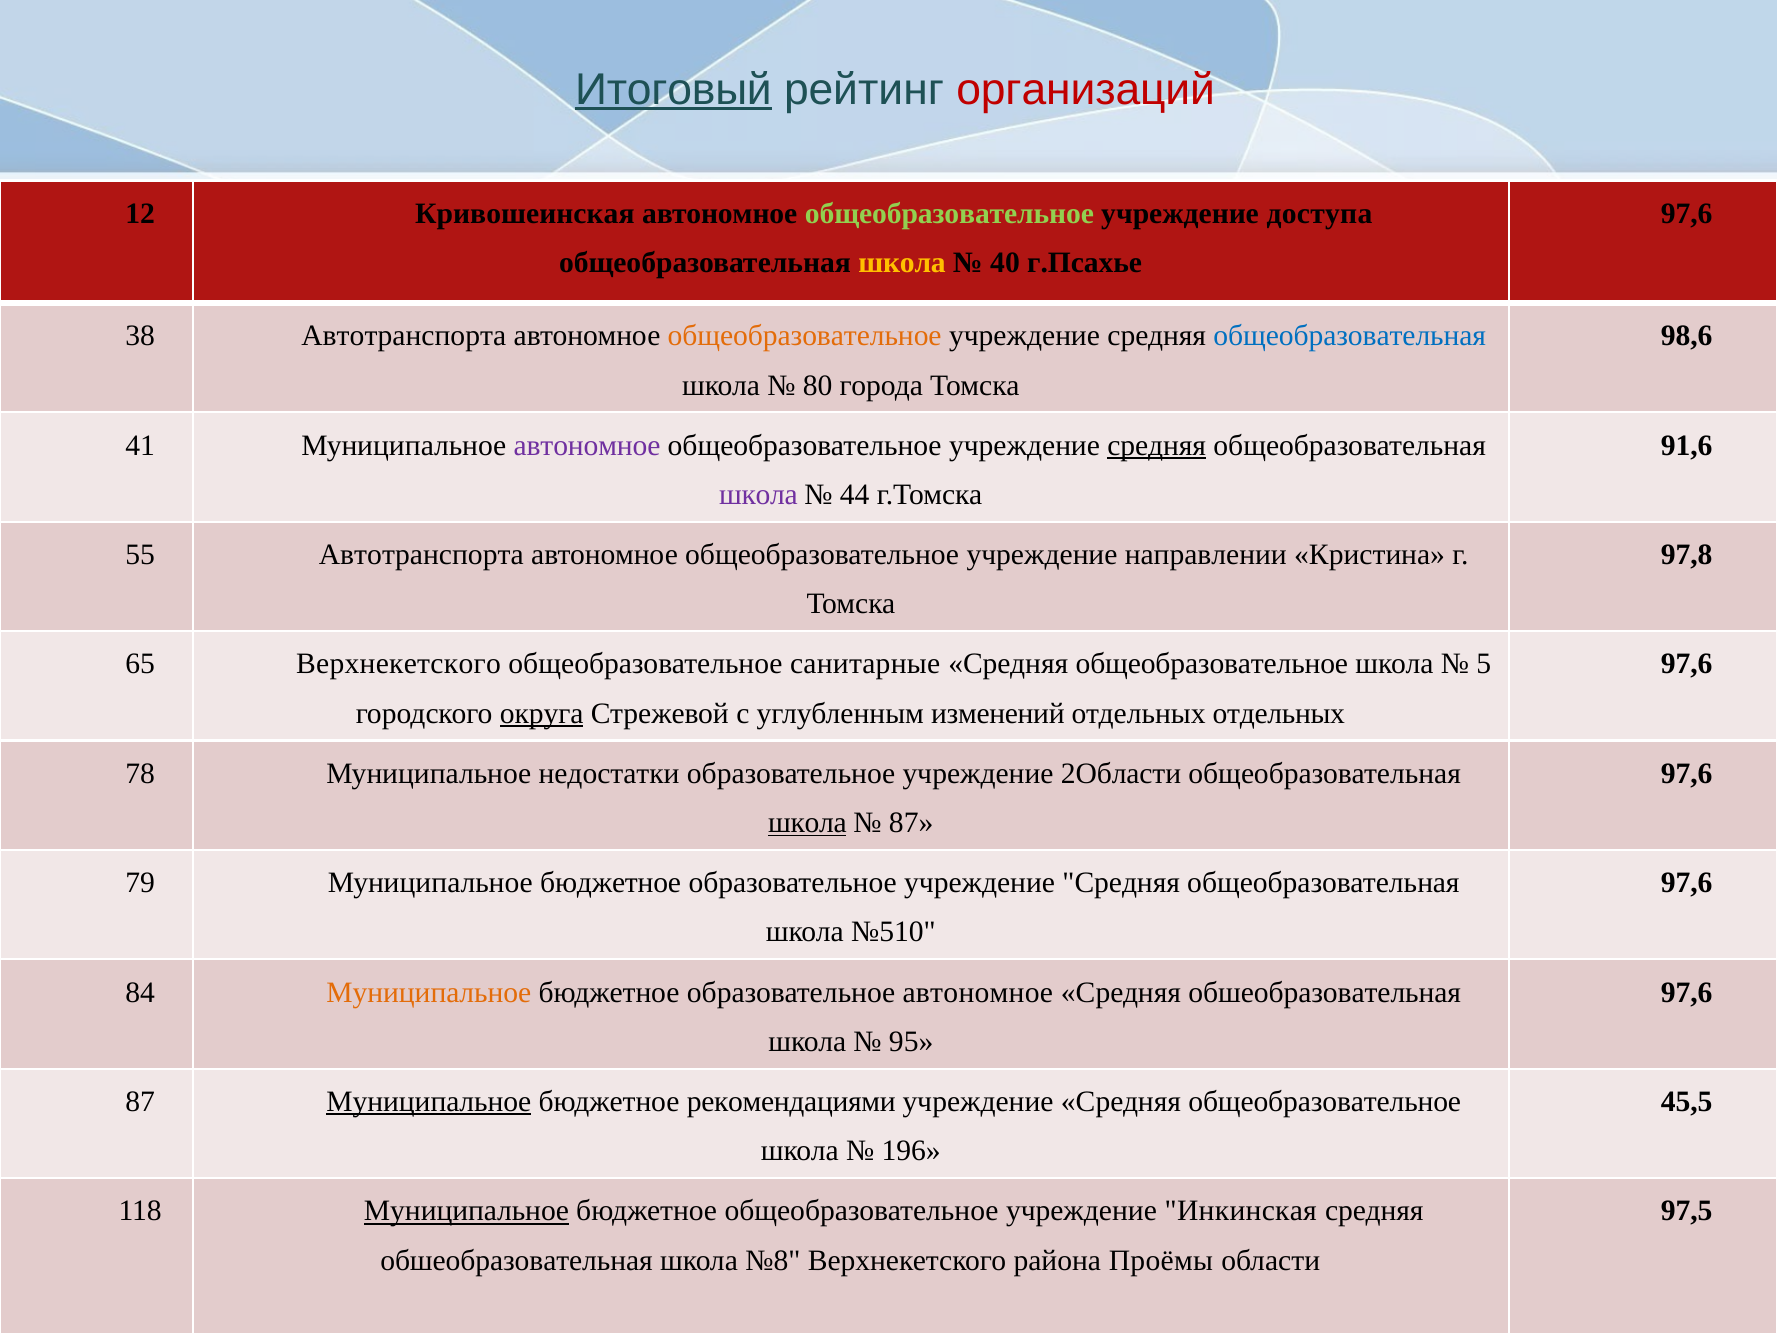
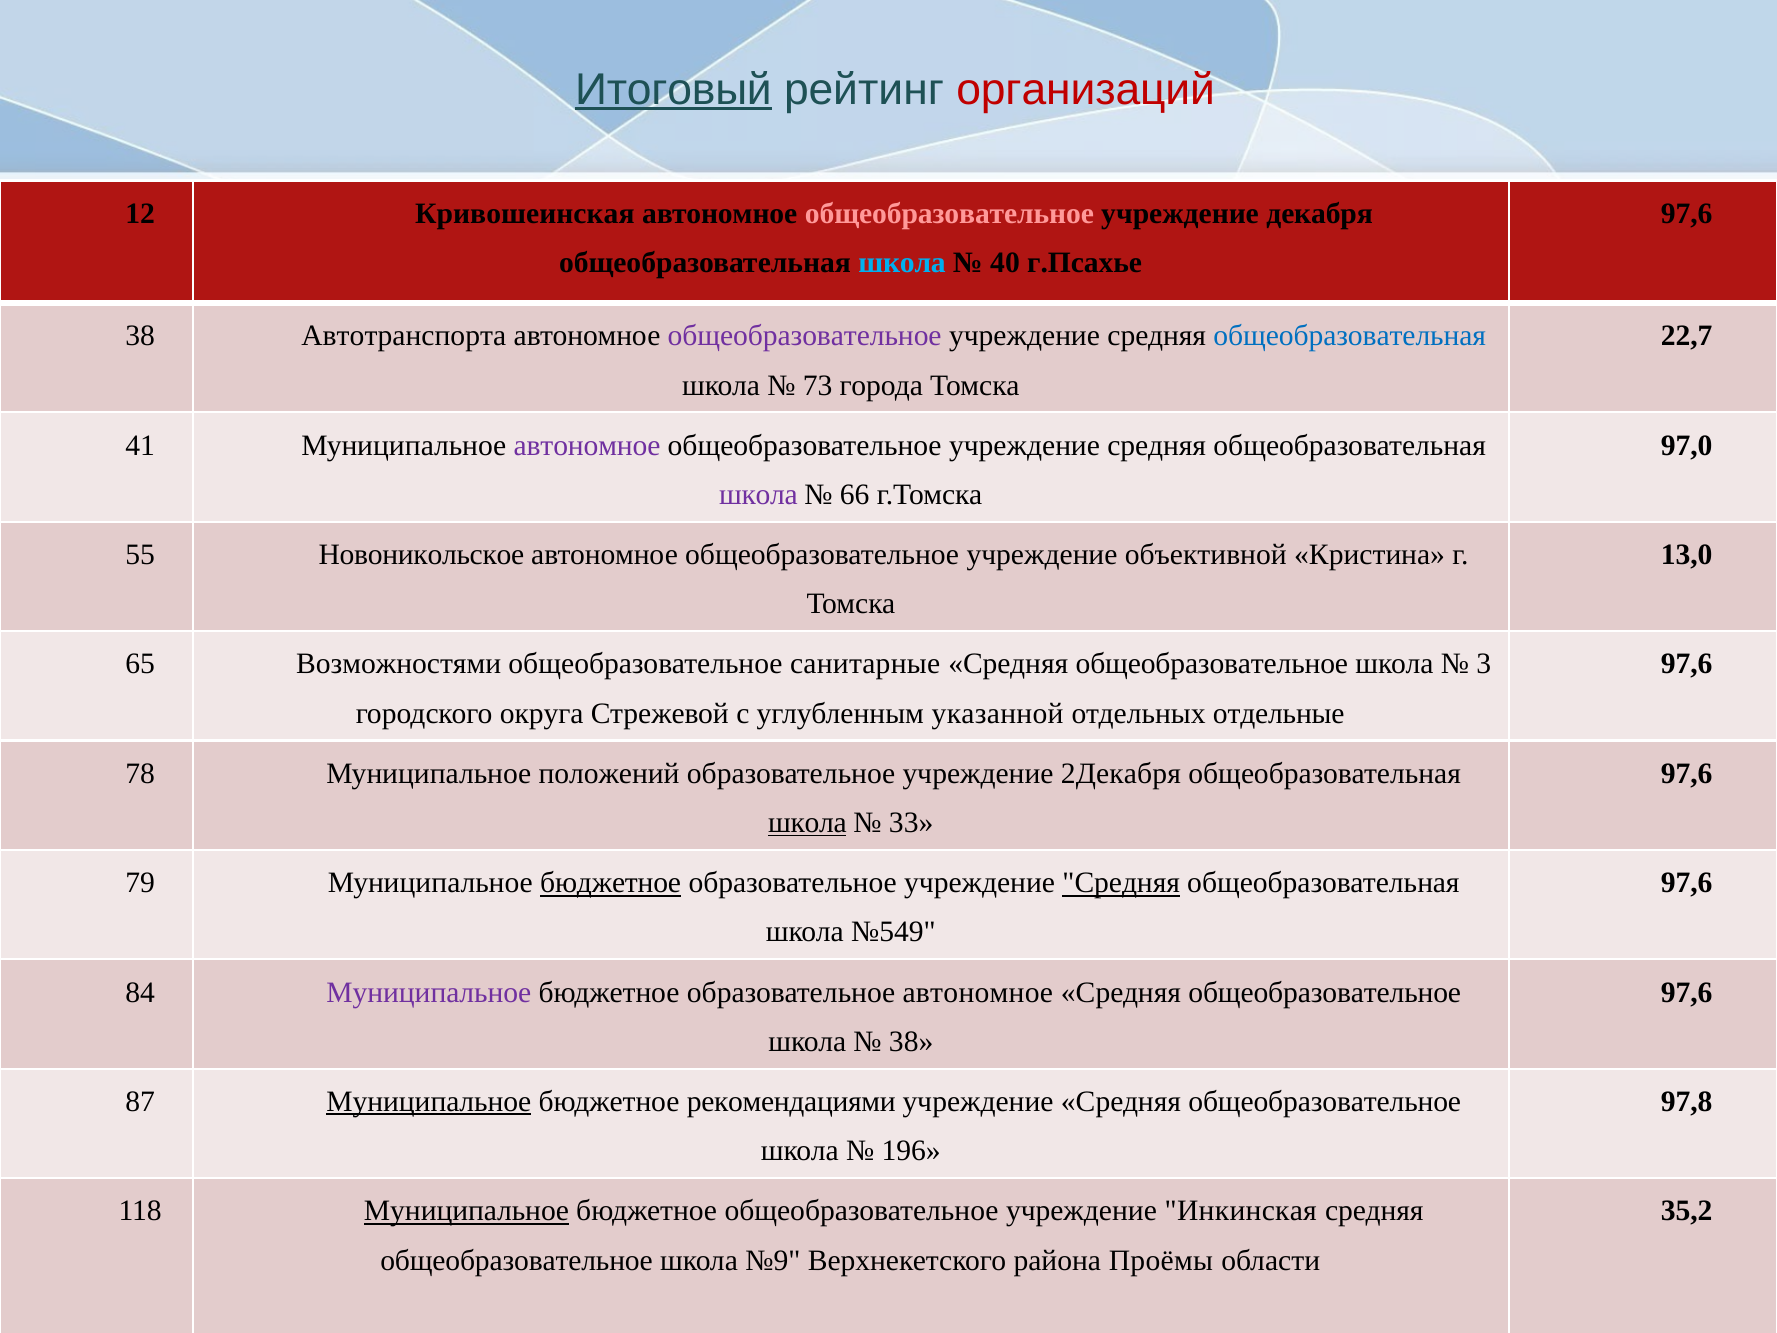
общеобразовательное colour: light green -> pink (949, 214)
доступа: доступа -> декабря (1320, 214)
школа colour: yellow -> light blue (902, 263)
общеобразовательное colour: orange -> purple (805, 336)
98,6: 98,6 -> 22,7 (1687, 336)
80: 80 -> 73 (818, 385)
средняя underline: present -> none (1157, 445)
91,6: 91,6 -> 97,0 (1687, 445)
44: 44 -> 66 (855, 495)
55 Автотранспорта: Автотранспорта -> Новоникольское (421, 555)
направлении: направлении -> объективной (1206, 555)
97,8: 97,8 -> 13,0 (1687, 555)
65 Верхнекетского: Верхнекетского -> Возможностями (399, 664)
5: 5 -> 3 (1484, 664)
округа underline: present -> none (542, 713)
изменений: изменений -> указанной (998, 713)
отдельных отдельных: отдельных -> отдельные (1279, 713)
недостатки: недостатки -> положений (609, 773)
2Области: 2Области -> 2Декабря (1121, 773)
87: 87 -> 33 (911, 823)
бюджетное underline: none -> present (611, 883)
Средняя underline: none -> present (1121, 883)
№510: №510 -> №549 (893, 932)
Муниципальное colour: orange -> purple (429, 992)
обшеобразовательная: обшеобразовательная -> общеобразовательное (1325, 992)
95: 95 -> 38 (911, 1041)
45,5: 45,5 -> 97,8 (1687, 1101)
97,5: 97,5 -> 35,2 (1687, 1211)
обшеобразовательная: обшеобразовательная -> общеобразовательное (517, 1260)
№8: №8 -> №9 (773, 1260)
